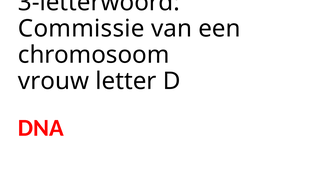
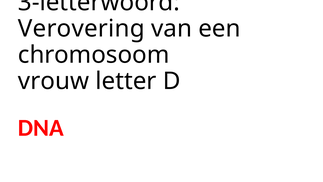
Commissie: Commissie -> Verovering (81, 29)
